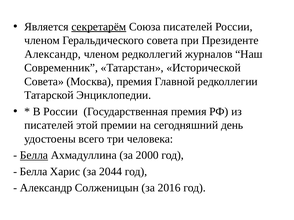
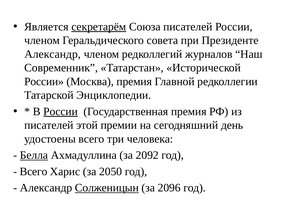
Совета: Совета -> России (44, 82)
России underline: none -> present (61, 112)
2000: 2000 -> 2092 (147, 156)
Белла: Белла -> Всего (34, 172)
2044: 2044 -> 2050 (111, 172)
Солженицын underline: none -> present (107, 188)
2016: 2016 -> 2096 (169, 188)
